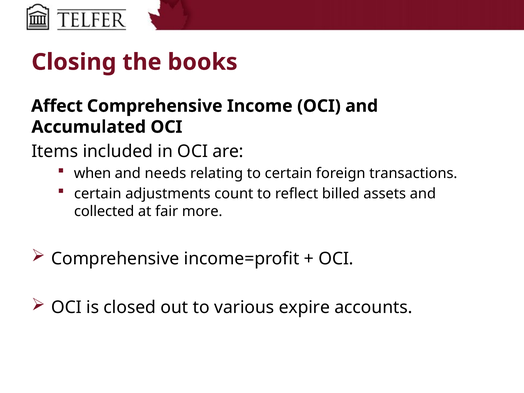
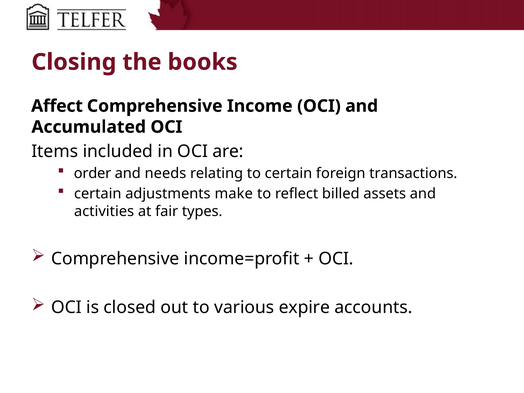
when: when -> order (93, 173)
count: count -> make (234, 194)
collected: collected -> activities (104, 211)
more: more -> types (202, 211)
